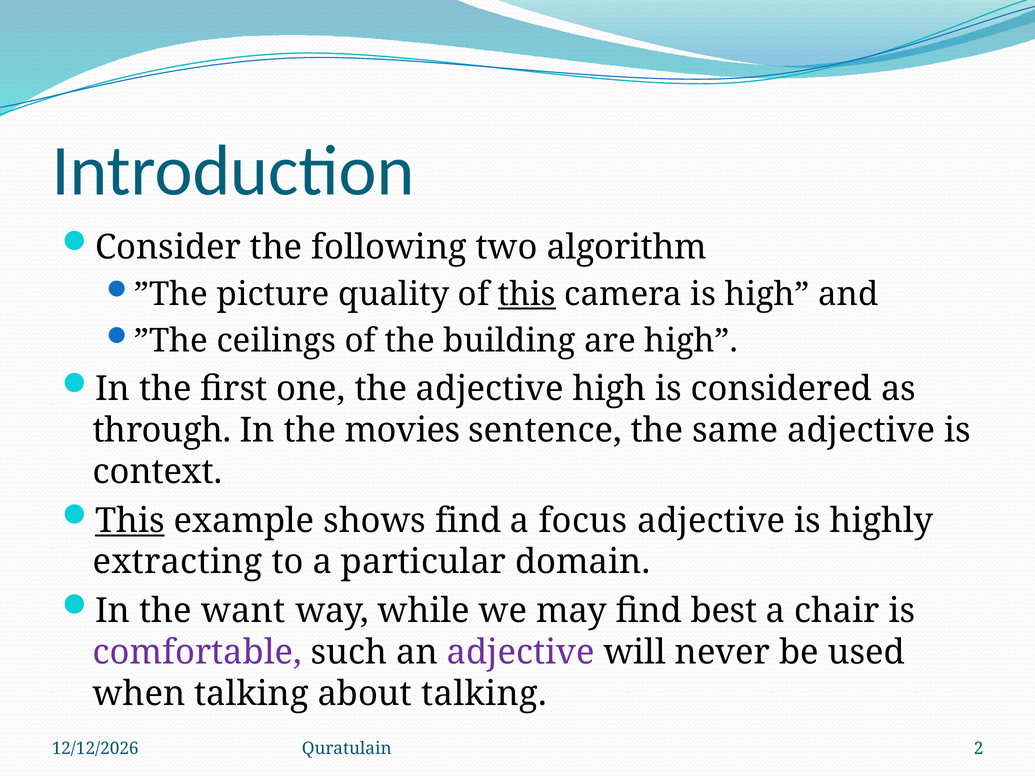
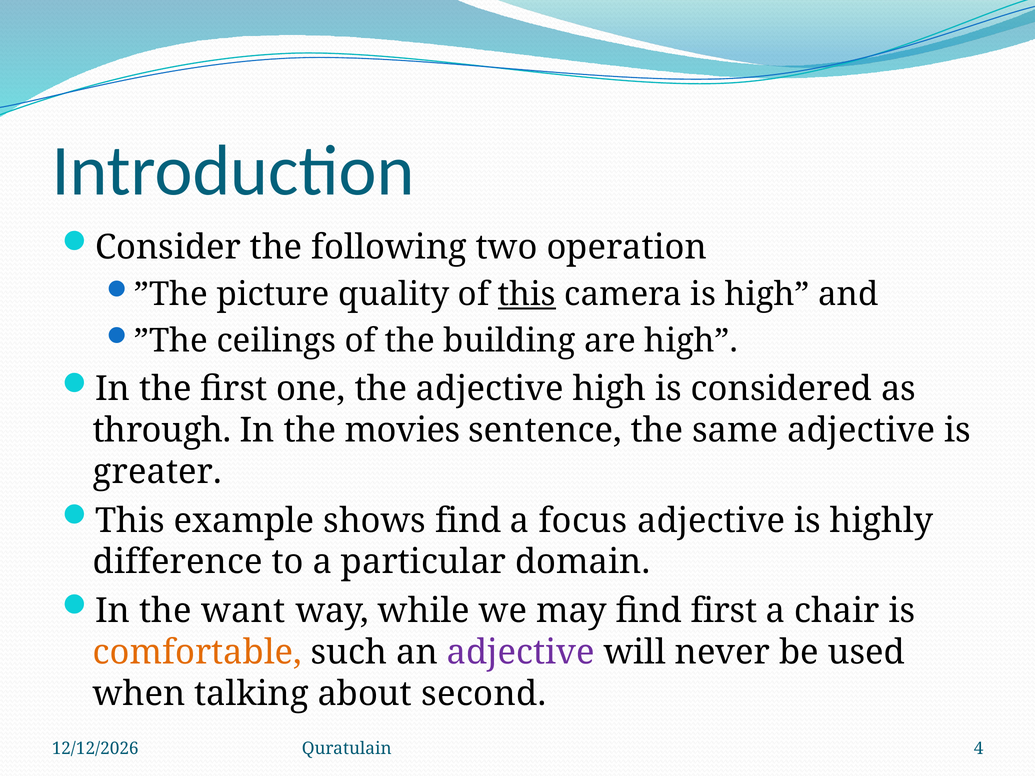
algorithm: algorithm -> operation (627, 247)
context: context -> greater (157, 472)
This underline: present -> none (130, 521)
extracting: extracting -> difference (178, 562)
find best: best -> first (724, 611)
comfortable colour: purple -> orange (197, 653)
about talking: talking -> second (484, 694)
2: 2 -> 4 (979, 749)
